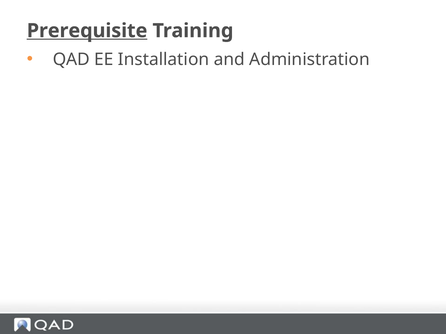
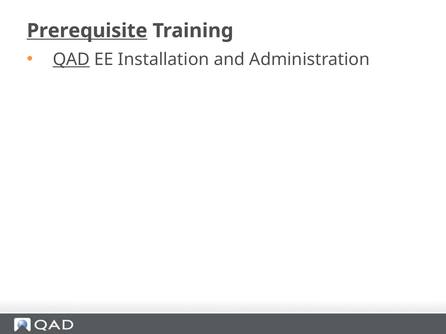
QAD underline: none -> present (71, 60)
